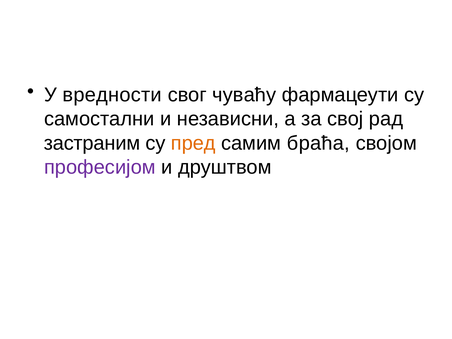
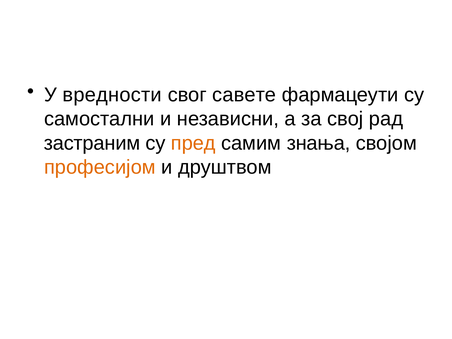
чуваћу: чуваћу -> савете (244, 95)
браћа: браћа -> знања (319, 143)
професијом colour: purple -> orange (100, 167)
